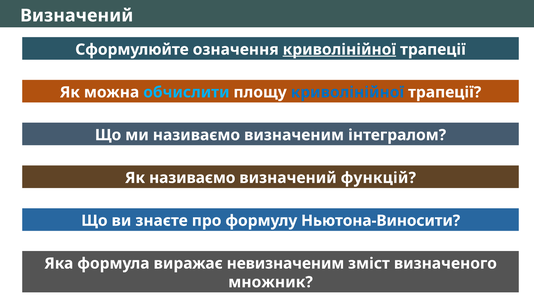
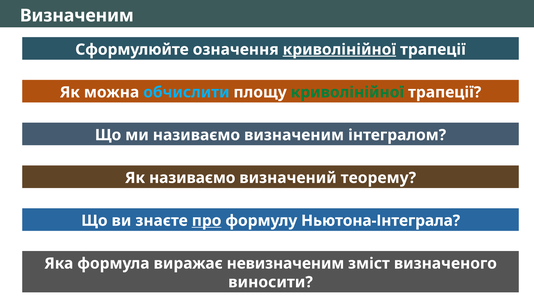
Визначений: Визначений -> Визначеним (77, 16)
криволінійної colour: blue -> green (347, 92)
функцій: функцій -> теорему (378, 178)
про underline: none -> present (207, 221)
Ньютона-Виносити: Ньютона-Виносити -> Ньютона-Інтеграла (381, 221)
множник: множник -> виносити (271, 282)
